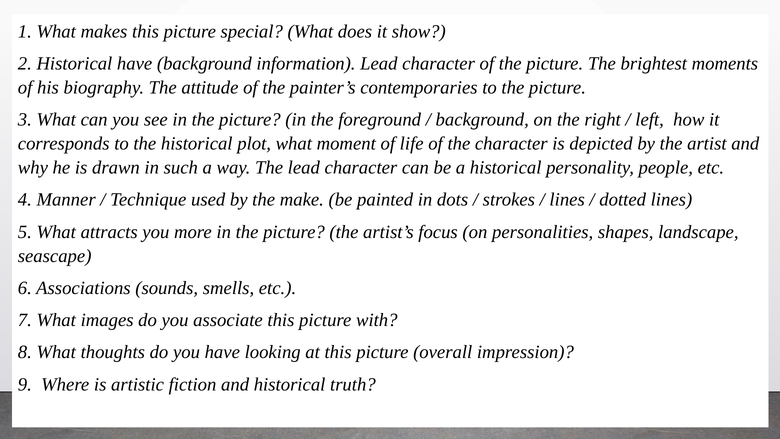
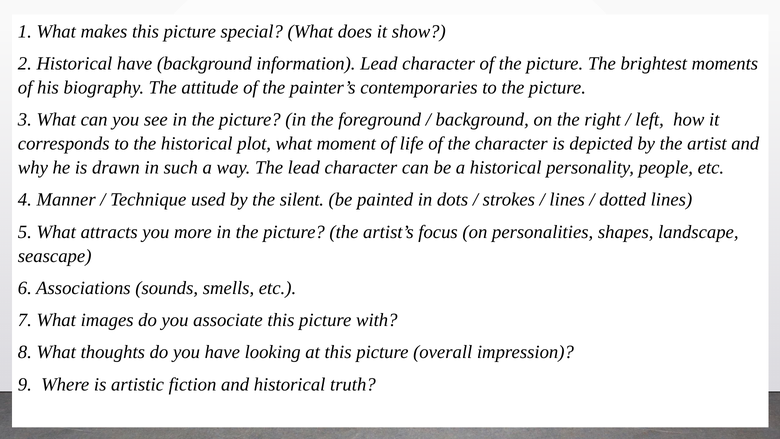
make: make -> silent (302, 200)
